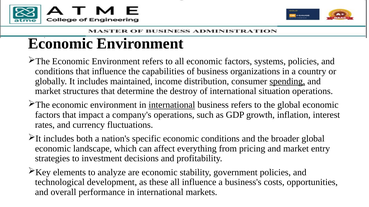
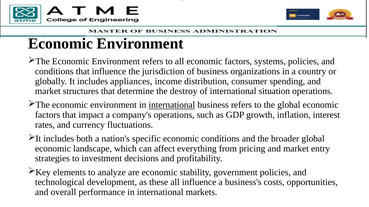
capabilities: capabilities -> jurisdiction (163, 72)
maintained: maintained -> appliances (131, 81)
spending underline: present -> none (287, 81)
